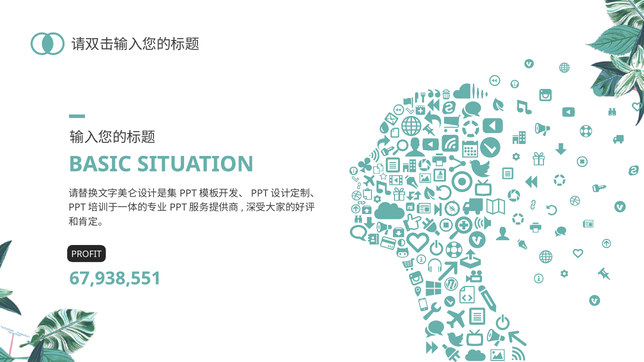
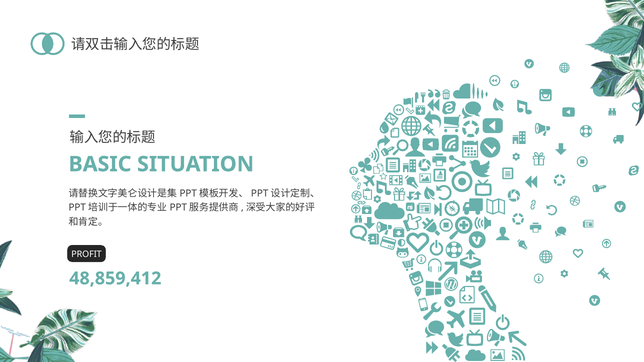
67,938,551: 67,938,551 -> 48,859,412 (115, 279)
